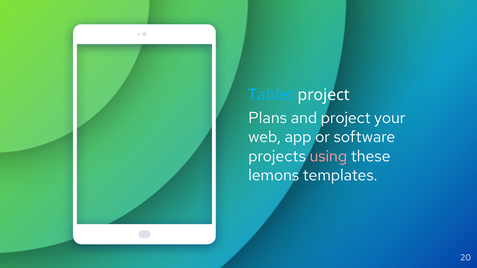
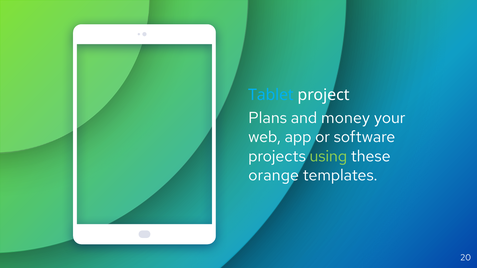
and project: project -> money (346, 118)
using colour: pink -> light green (328, 156)
lemons: lemons -> orange (274, 175)
